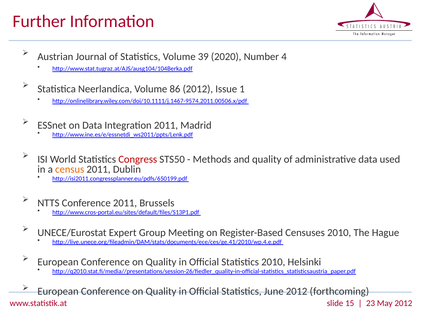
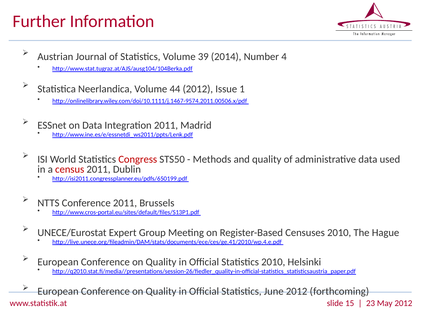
2020: 2020 -> 2014 (226, 57)
86: 86 -> 44 (175, 89)
census colour: orange -> red (70, 169)
